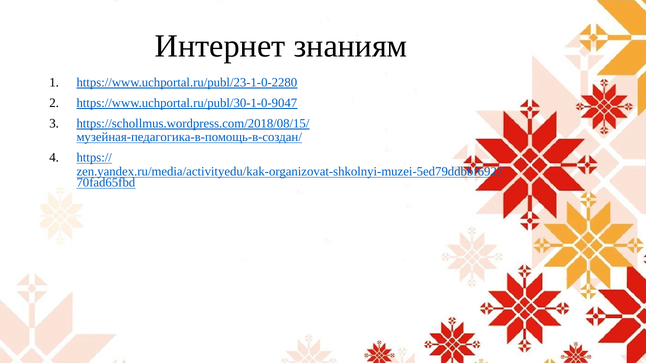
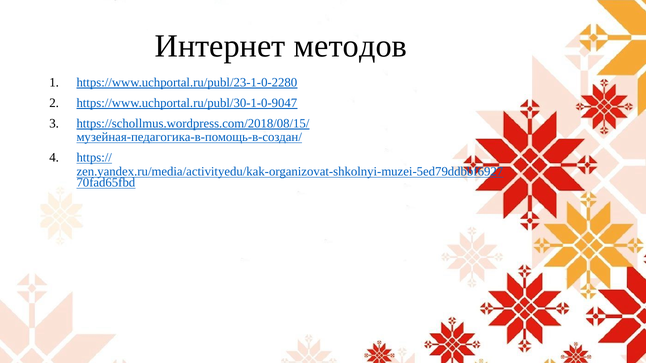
знаниям: знаниям -> методов (350, 46)
